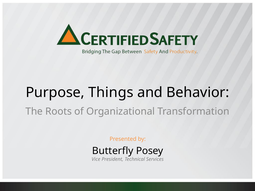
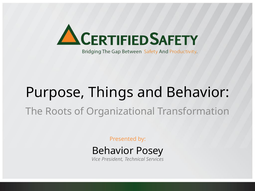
Butterfly: Butterfly -> Behavior (113, 151)
